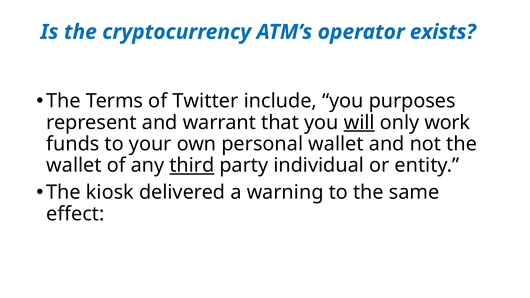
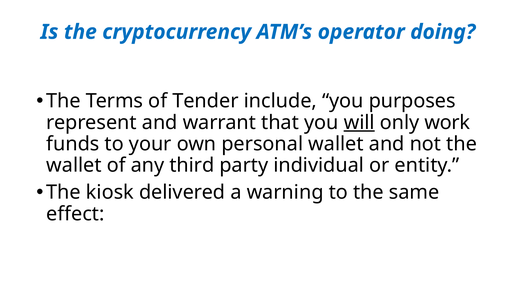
exists: exists -> doing (443, 32)
Twitter: Twitter -> Tender (205, 101)
third underline: present -> none (192, 165)
